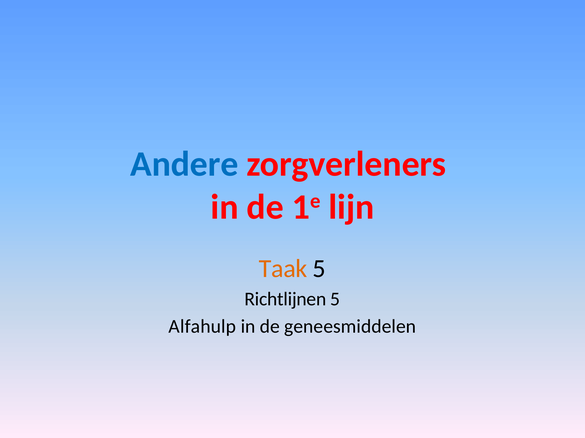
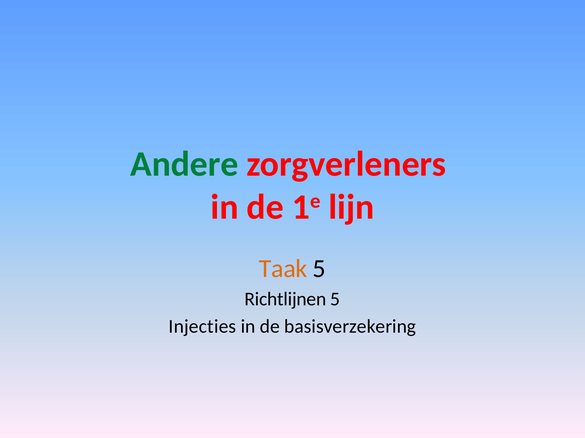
Andere colour: blue -> green (184, 164)
Alfahulp: Alfahulp -> Injecties (202, 327)
geneesmiddelen: geneesmiddelen -> basisverzekering (350, 327)
